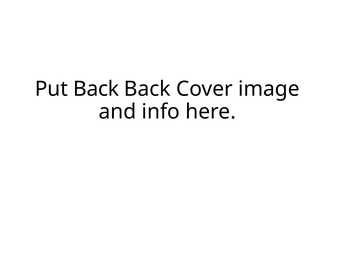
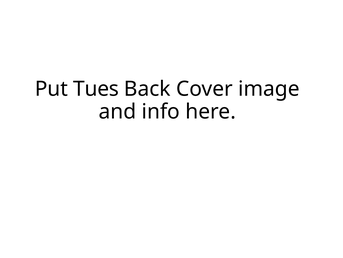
Put Back: Back -> Tues (96, 89)
